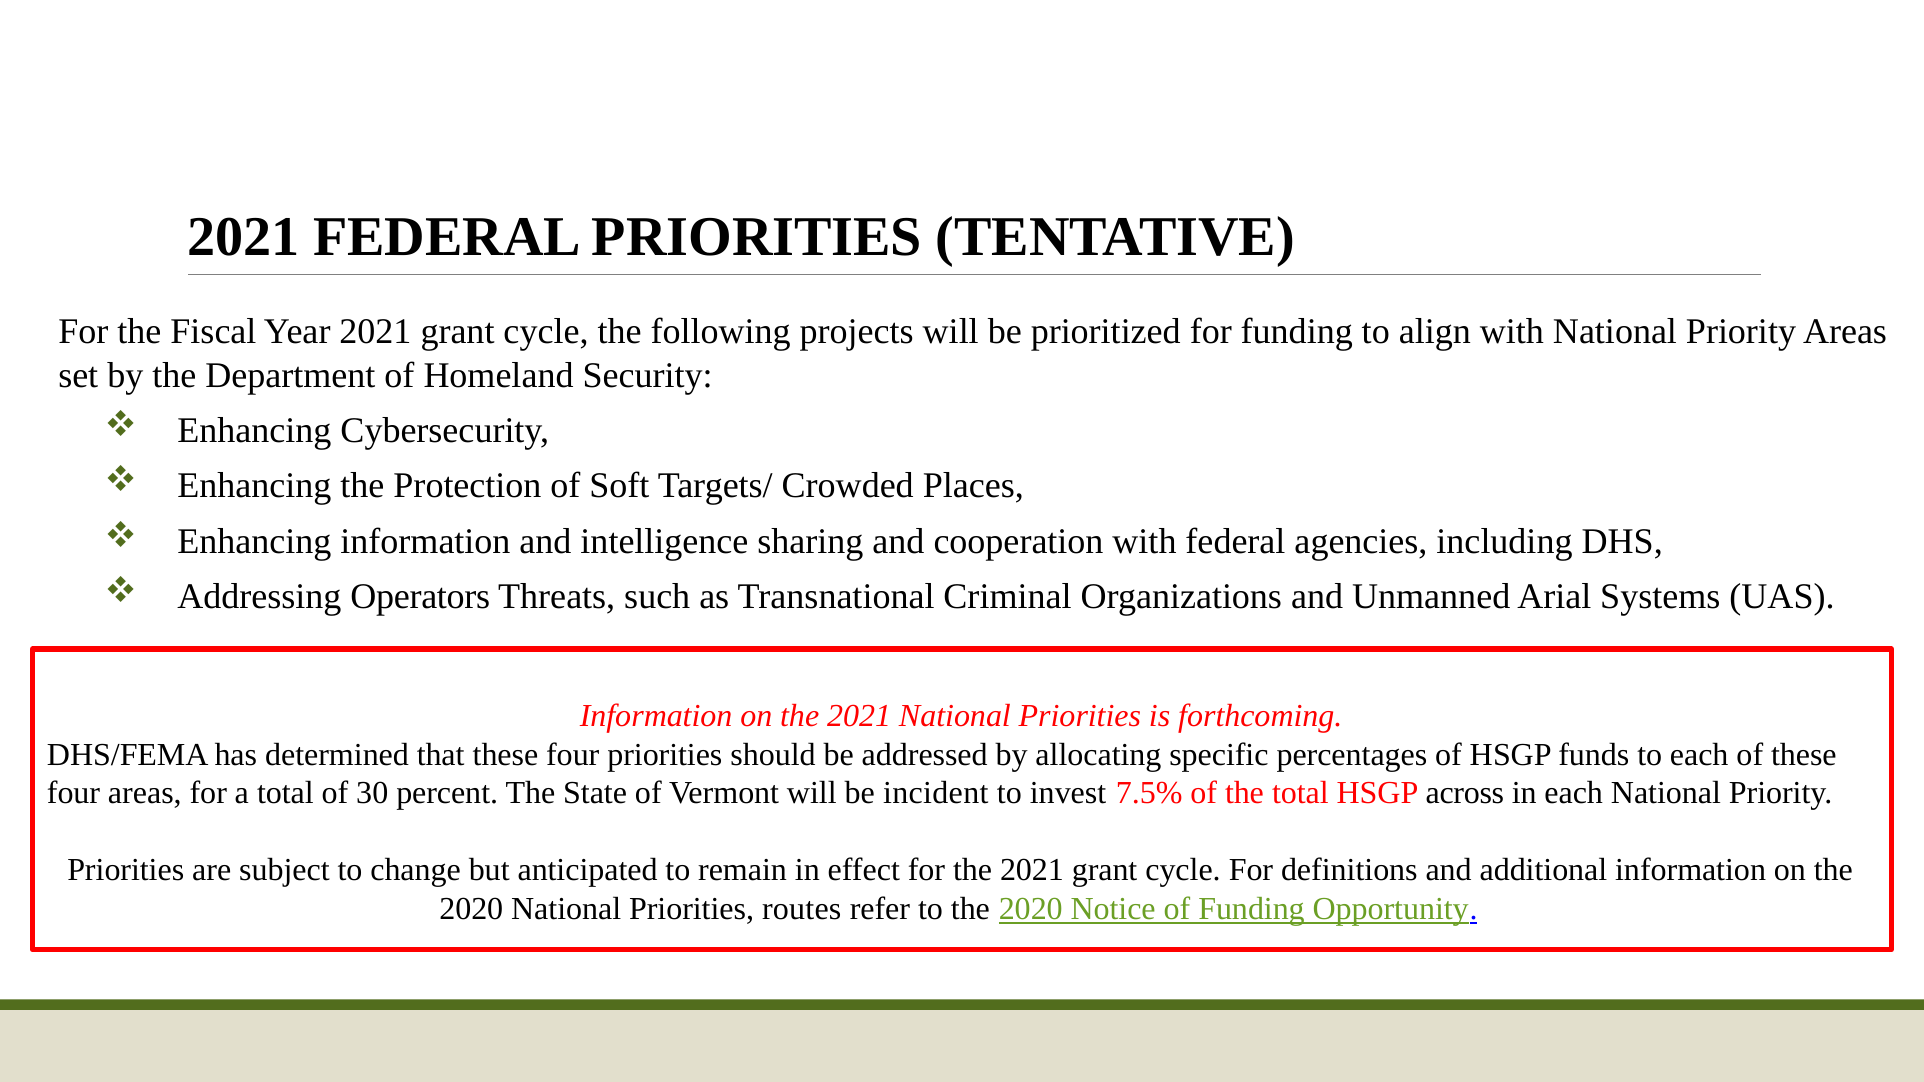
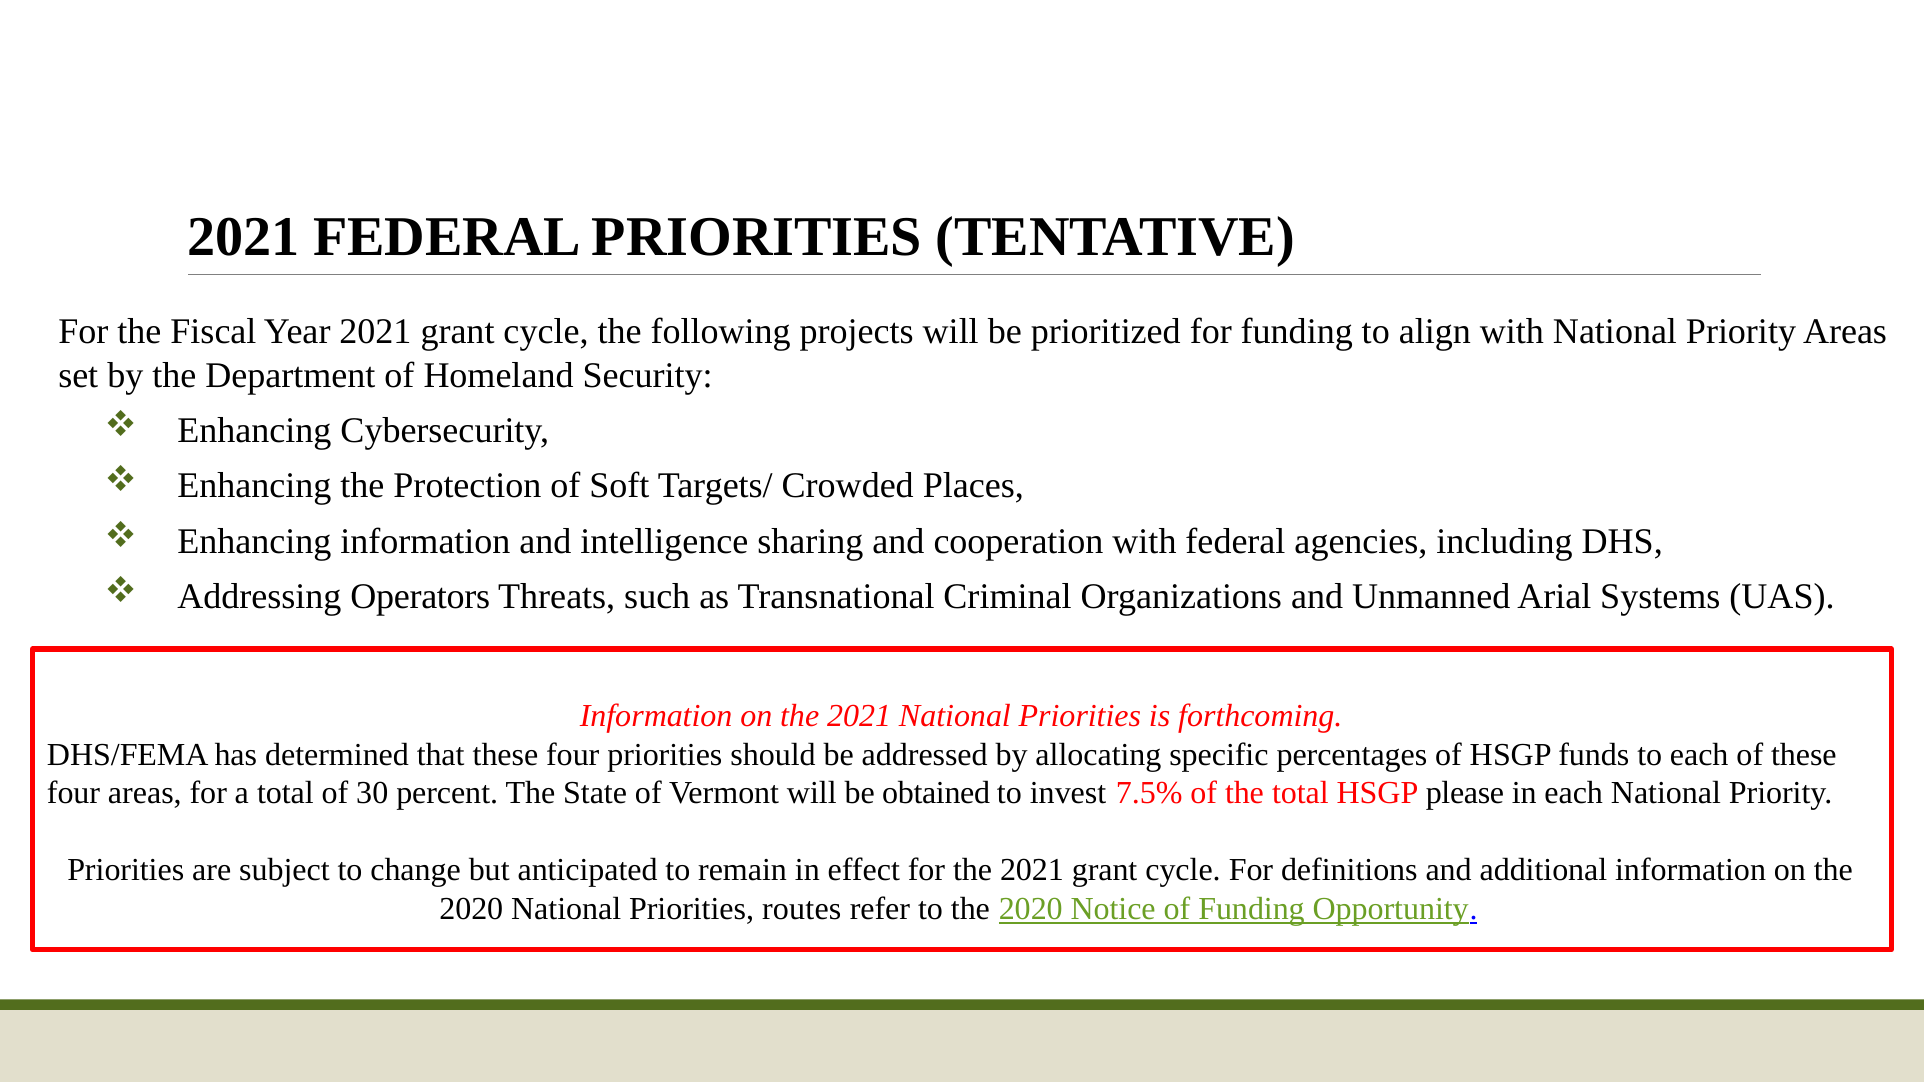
incident: incident -> obtained (936, 793)
across: across -> please (1465, 793)
